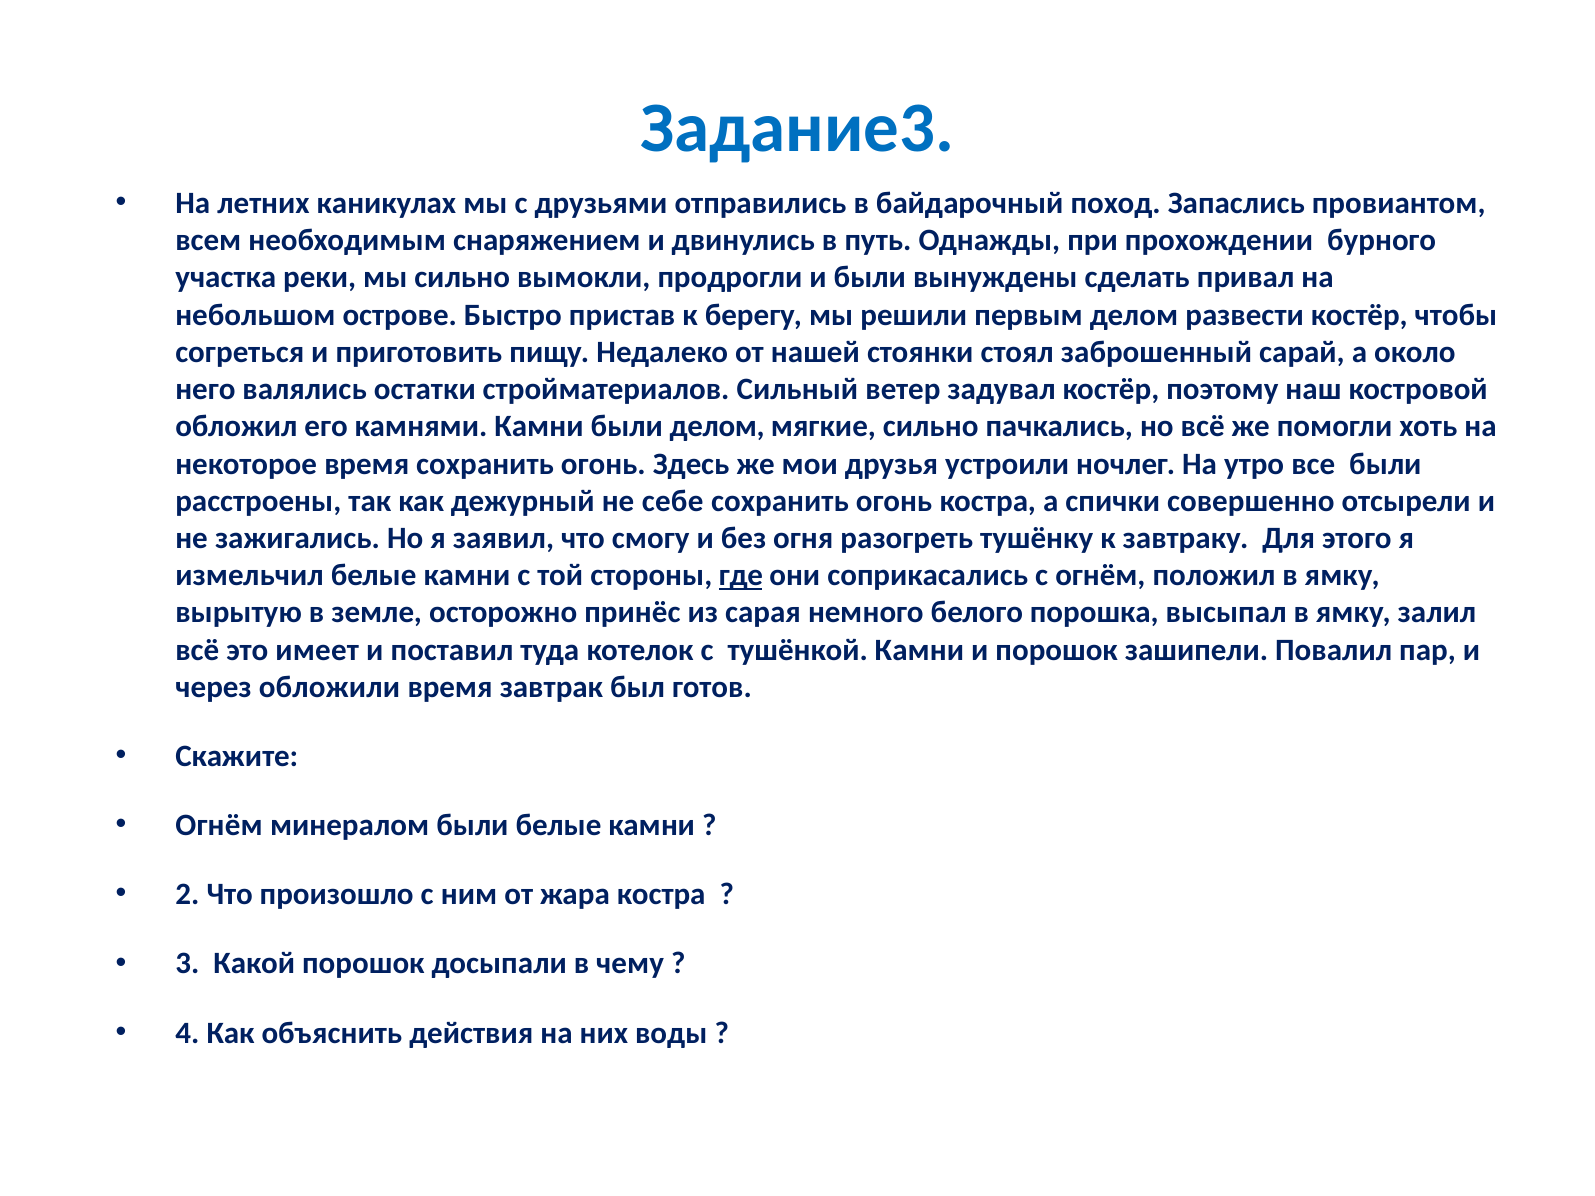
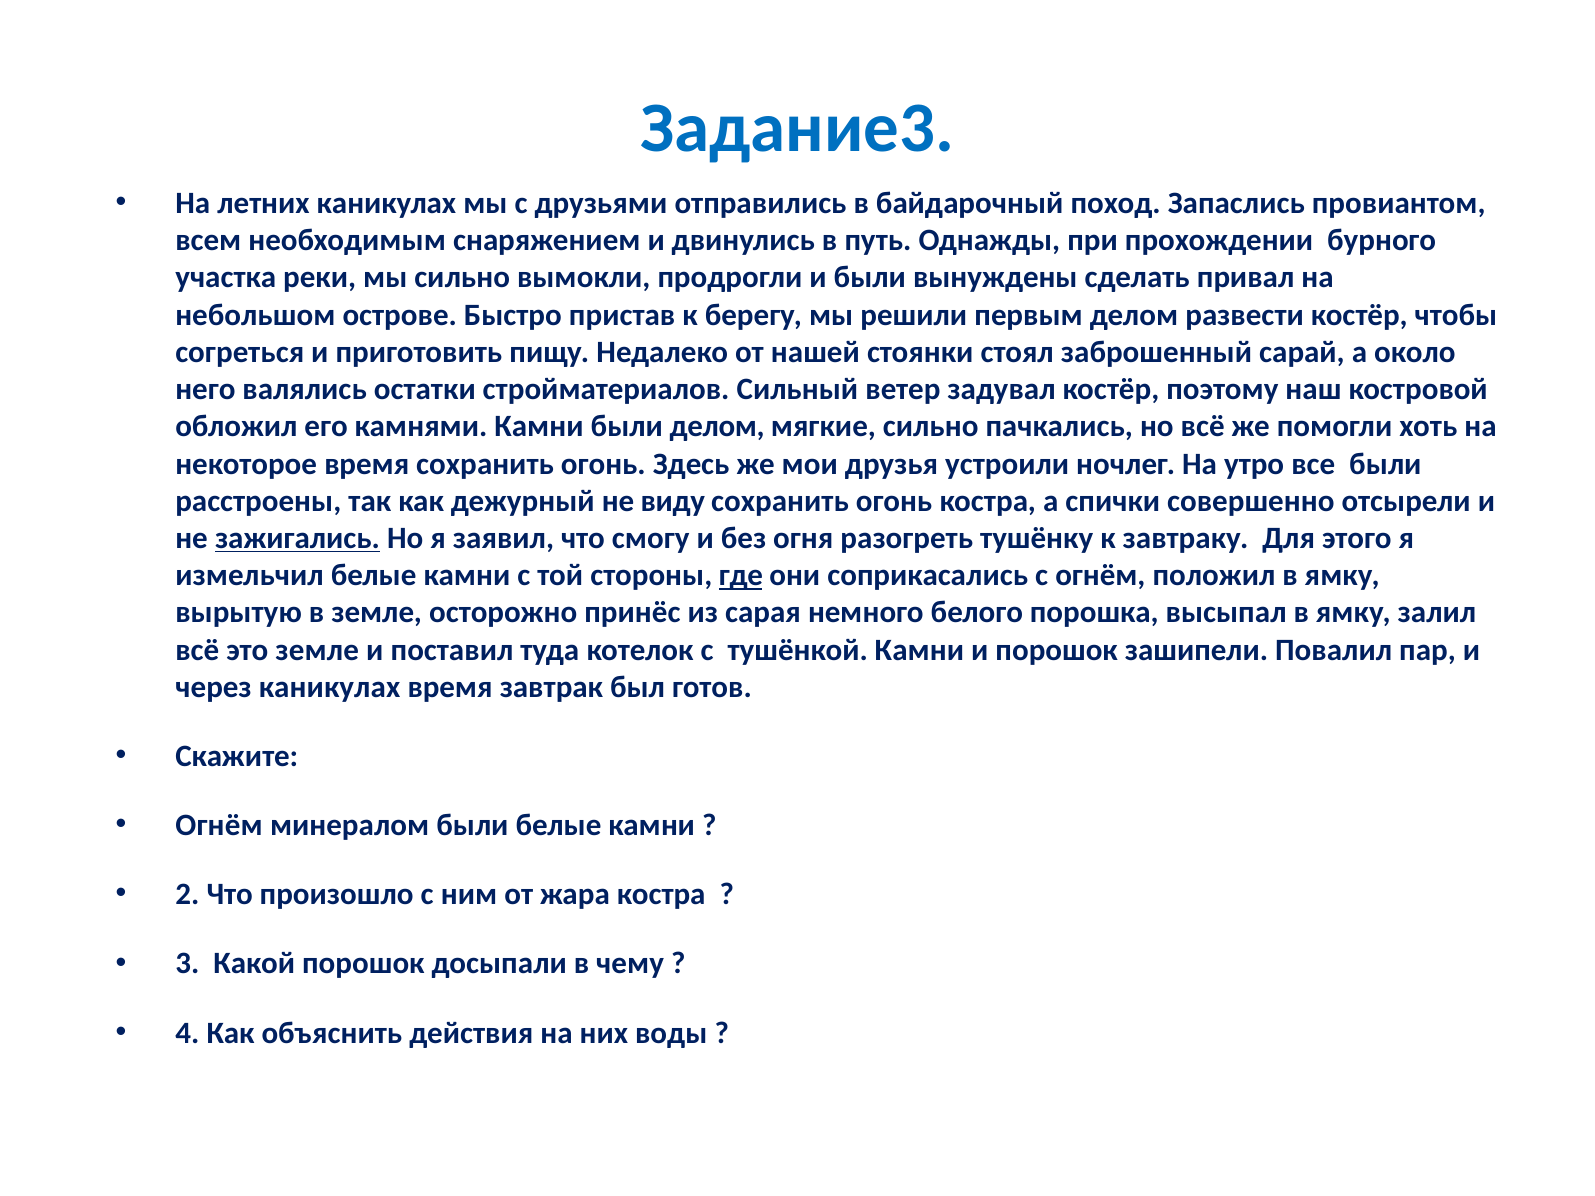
себе: себе -> виду (673, 501)
зажигались underline: none -> present (297, 538)
это имеет: имеет -> земле (317, 650)
через обложили: обложили -> каникулах (330, 687)
